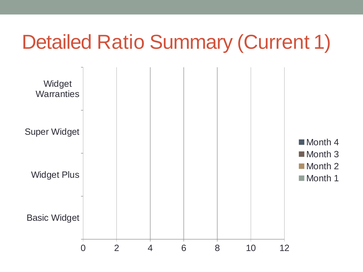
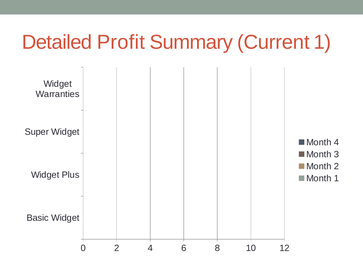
Ratio: Ratio -> Profit (121, 42)
